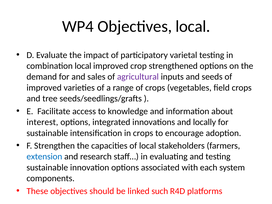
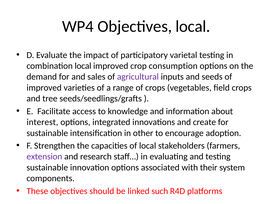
strengthened: strengthened -> consumption (173, 66)
locally: locally -> create (204, 122)
in crops: crops -> other (143, 133)
extension colour: blue -> purple (44, 157)
each: each -> their (209, 167)
